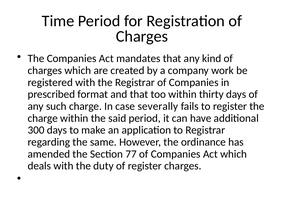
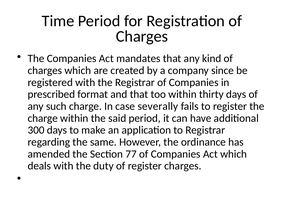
work: work -> since (223, 70)
